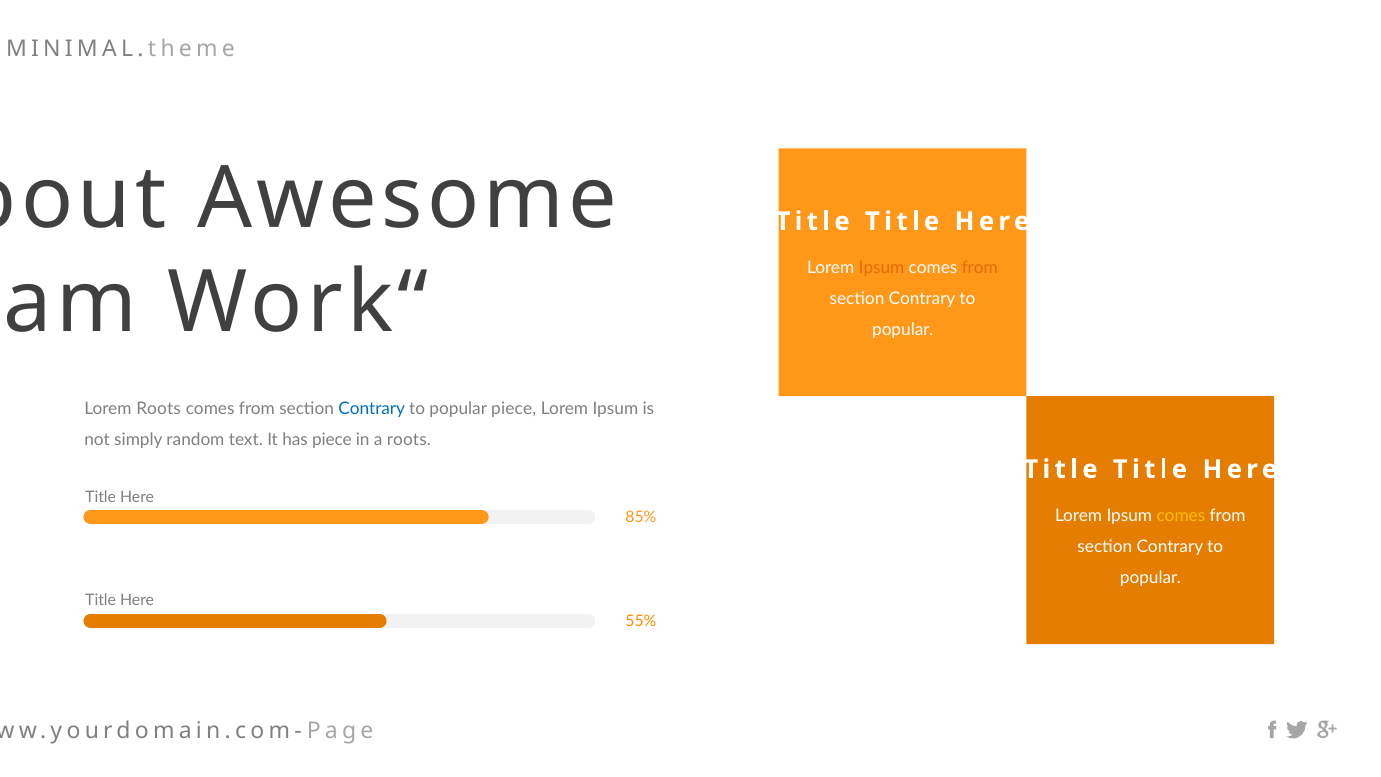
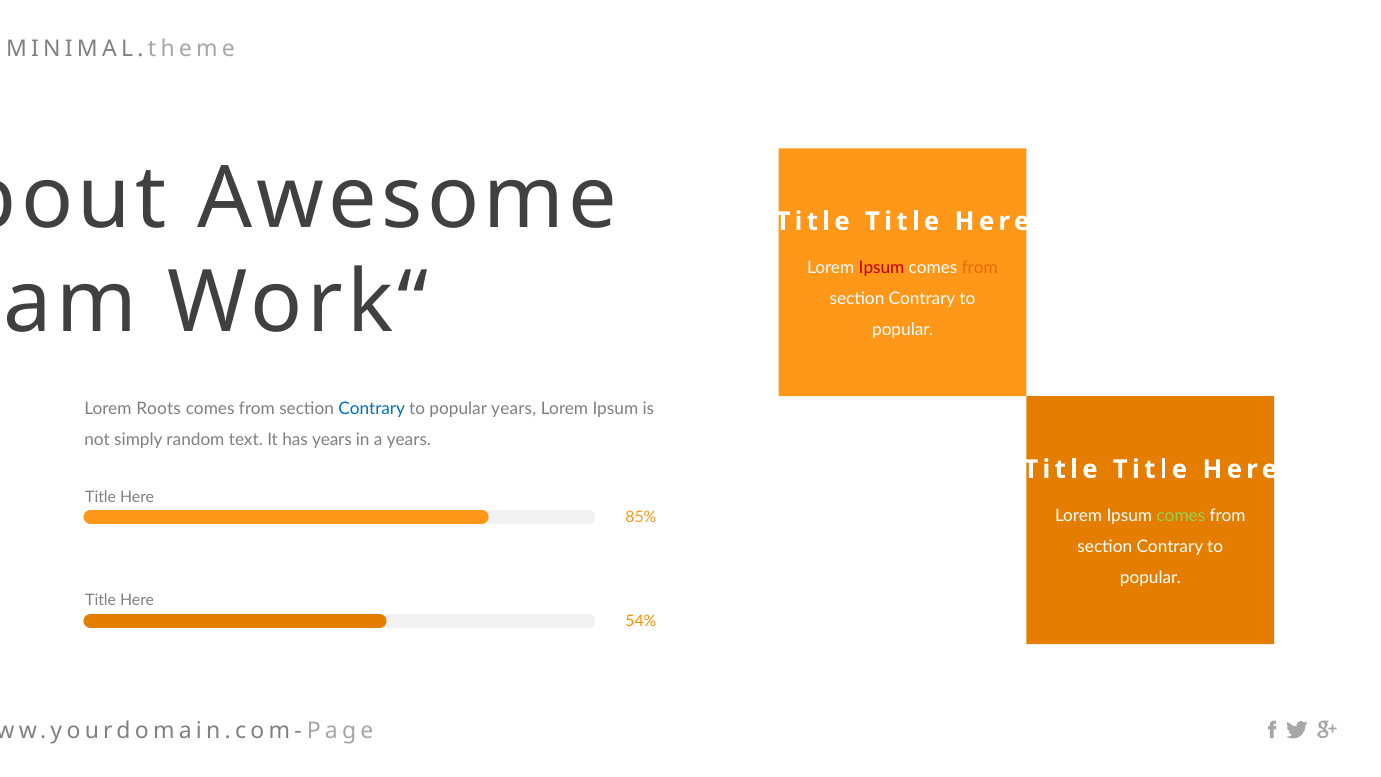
Ipsum colour: orange -> red (882, 268)
popular piece: piece -> years (514, 409)
has piece: piece -> years (332, 440)
a roots: roots -> years (409, 440)
comes colour: yellow -> light green (1181, 516)
55%: 55% -> 54% (641, 622)
